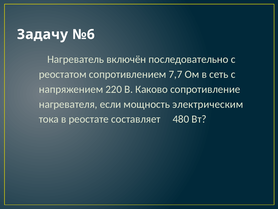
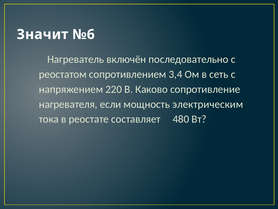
Задачу: Задачу -> Значит (42, 34)
7,7: 7,7 -> 3,4 (176, 74)
